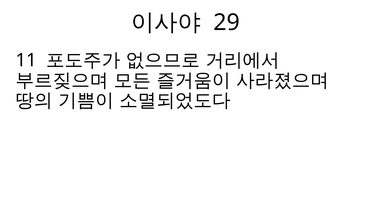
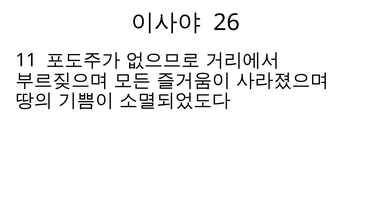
29: 29 -> 26 (227, 22)
